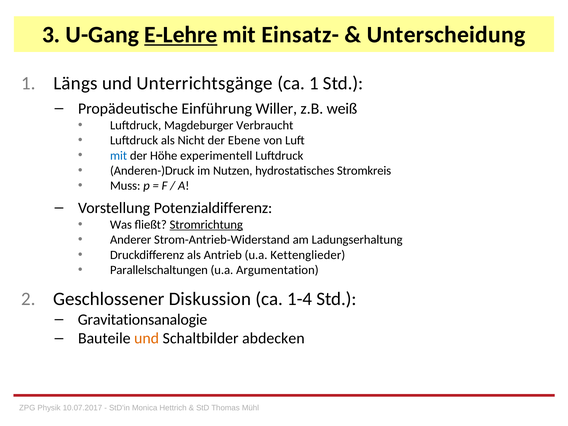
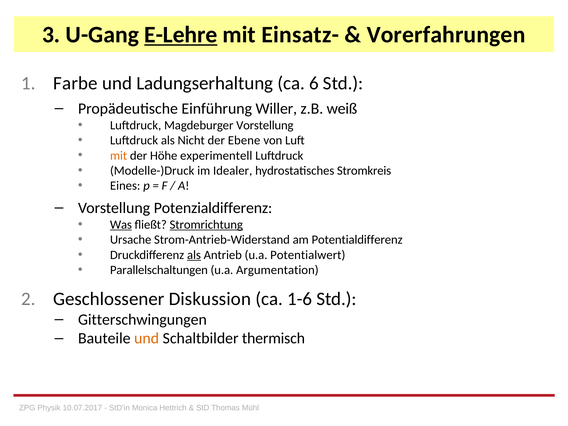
Unterscheidung: Unterscheidung -> Vorerfahrungen (446, 35)
Längs: Längs -> Farbe (75, 83)
Unterrichtsgänge: Unterrichtsgänge -> Ladungserhaltung (205, 83)
ca 1: 1 -> 6 (314, 83)
Magdeburger Verbraucht: Verbraucht -> Vorstellung (265, 125)
mit colour: blue -> orange (119, 156)
Anderen-)Druck: Anderen-)Druck -> Modelle-)Druck (152, 171)
Nutzen: Nutzen -> Idealer (233, 171)
Muss: Muss -> Eines (125, 186)
Was underline: none -> present (121, 225)
Anderer: Anderer -> Ursache (131, 240)
Ladungserhaltung: Ladungserhaltung -> Potentialdifferenz (357, 240)
als underline: none -> present (194, 255)
Kettenglieder: Kettenglieder -> Potentialwert (308, 255)
1-4: 1-4 -> 1-6 (300, 299)
Gravitationsanalogie: Gravitationsanalogie -> Gitterschwingungen (142, 320)
abdecken: abdecken -> thermisch (273, 338)
